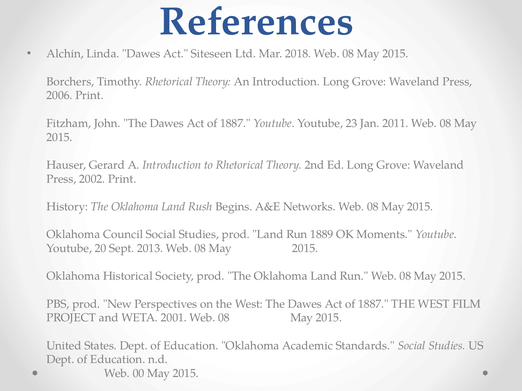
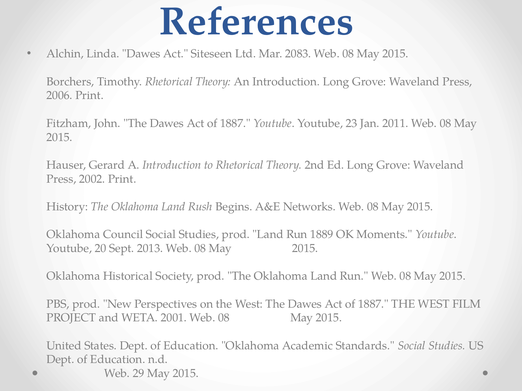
2018: 2018 -> 2083 (298, 54)
00: 00 -> 29 (139, 374)
